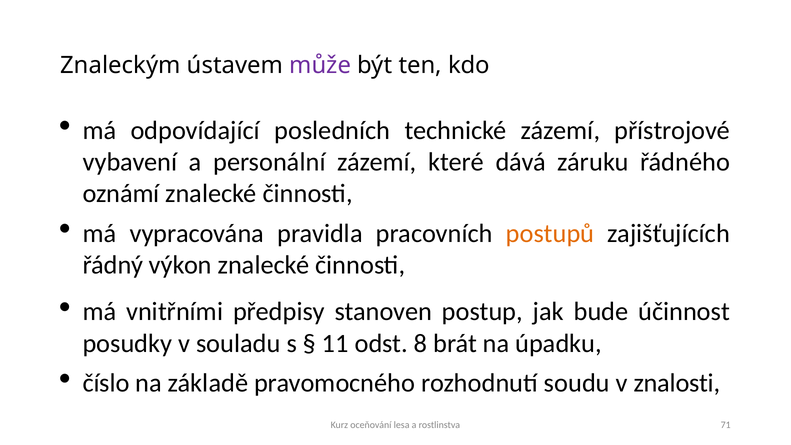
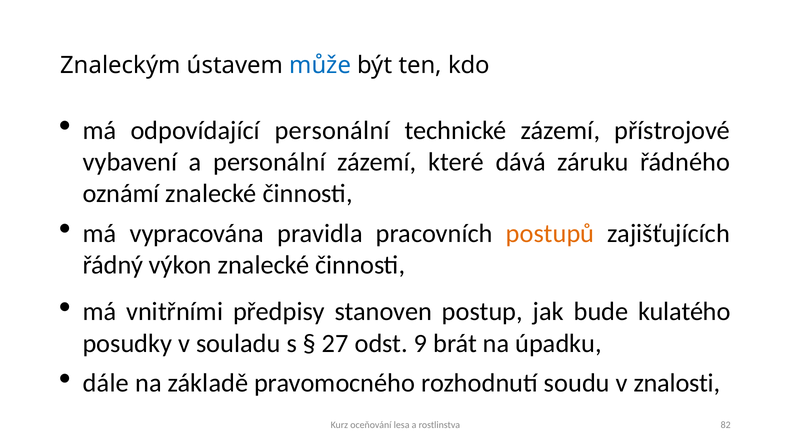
může colour: purple -> blue (320, 65)
odpovídající posledních: posledních -> personální (332, 130)
účinnost: účinnost -> kulatého (684, 312)
11: 11 -> 27 (335, 343)
8: 8 -> 9 (421, 343)
číslo: číslo -> dále (106, 383)
71: 71 -> 82 (726, 425)
